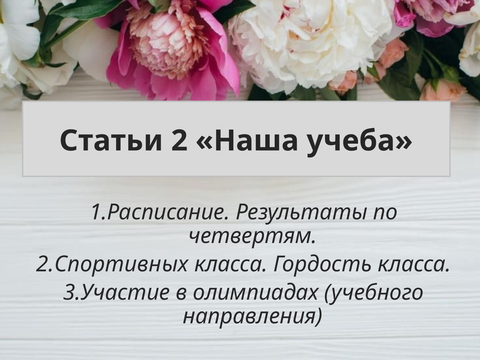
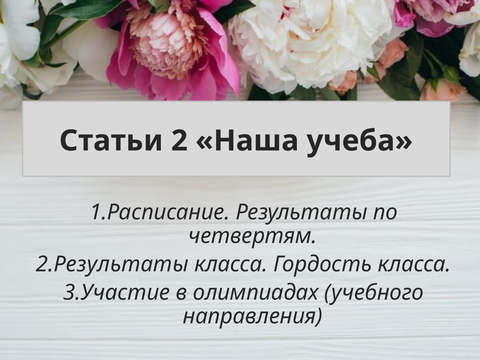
2.Спортивных: 2.Спортивных -> 2.Результаты (112, 264)
